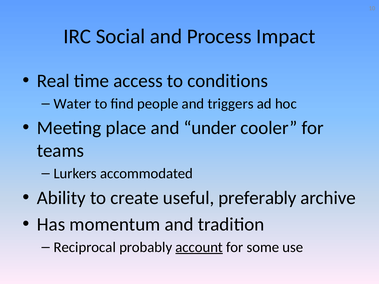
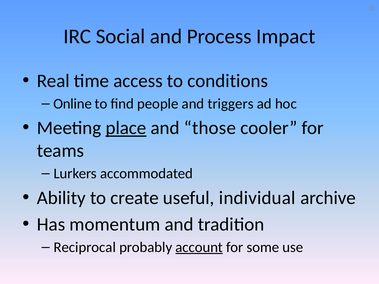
Water: Water -> Online (73, 104)
place underline: none -> present (126, 128)
under: under -> those (210, 128)
preferably: preferably -> individual (257, 198)
